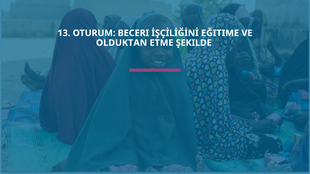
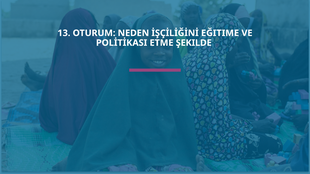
BECERI: BECERI -> NEDEN (133, 33)
OLDUKTAN: OLDUKTAN -> POLİTİKASI (122, 43)
